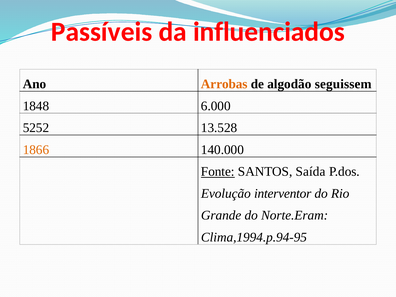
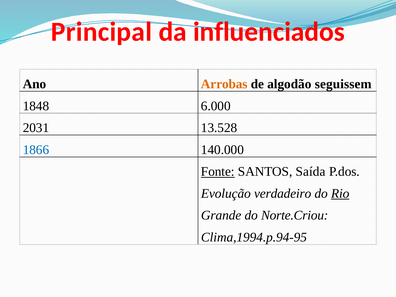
Passíveis: Passíveis -> Principal (101, 32)
5252: 5252 -> 2031 (36, 128)
1866 colour: orange -> blue (36, 150)
interventor: interventor -> verdadeiro (283, 194)
Rio underline: none -> present (340, 194)
Norte.Eram: Norte.Eram -> Norte.Criou (295, 215)
